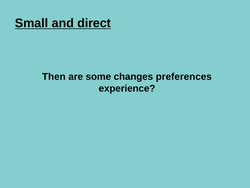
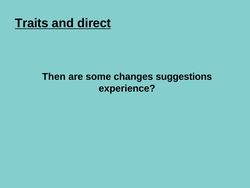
Small: Small -> Traits (32, 23)
preferences: preferences -> suggestions (184, 77)
